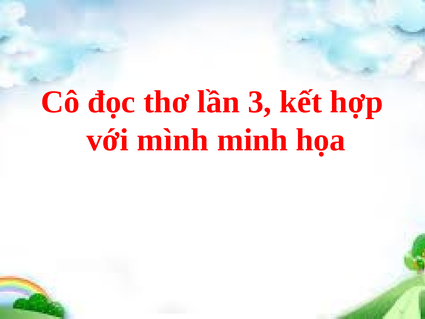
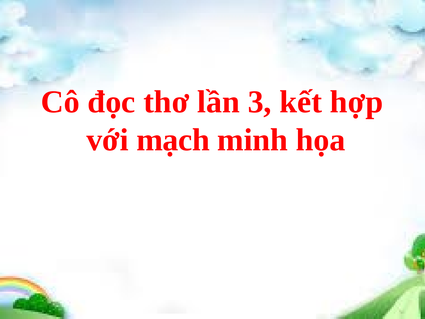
mình: mình -> mạch (173, 140)
